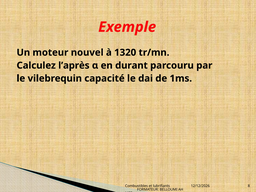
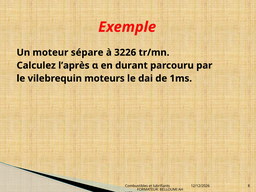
nouvel: nouvel -> sépare (87, 52)
1320: 1320 -> 3226 (125, 52)
capacité: capacité -> moteurs (105, 78)
